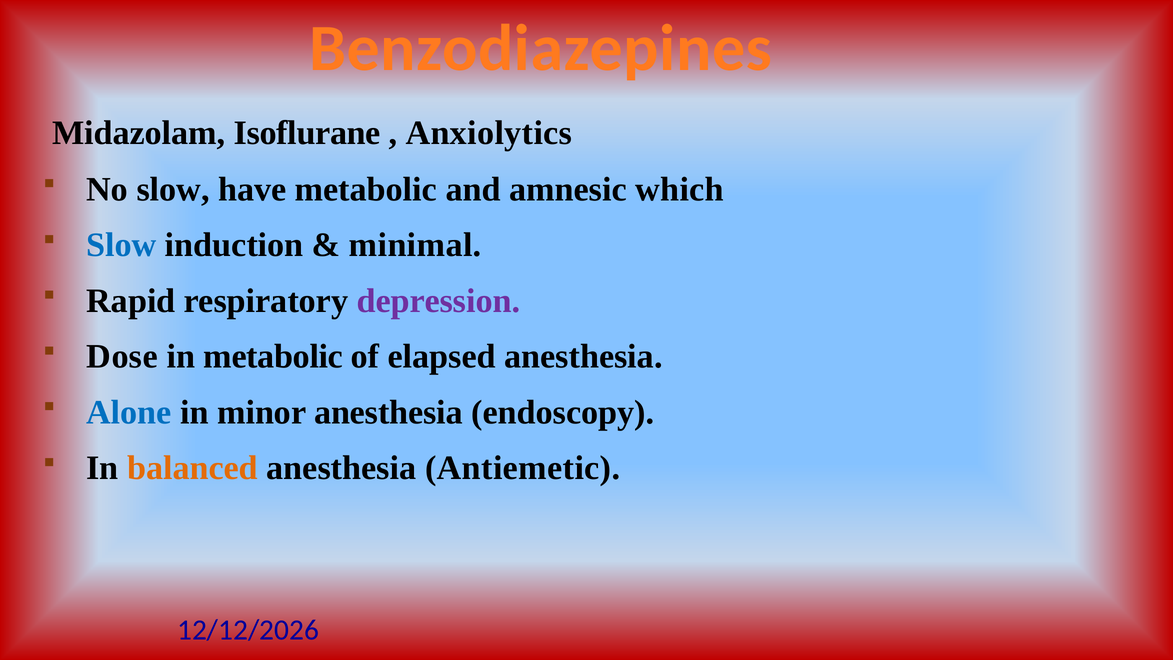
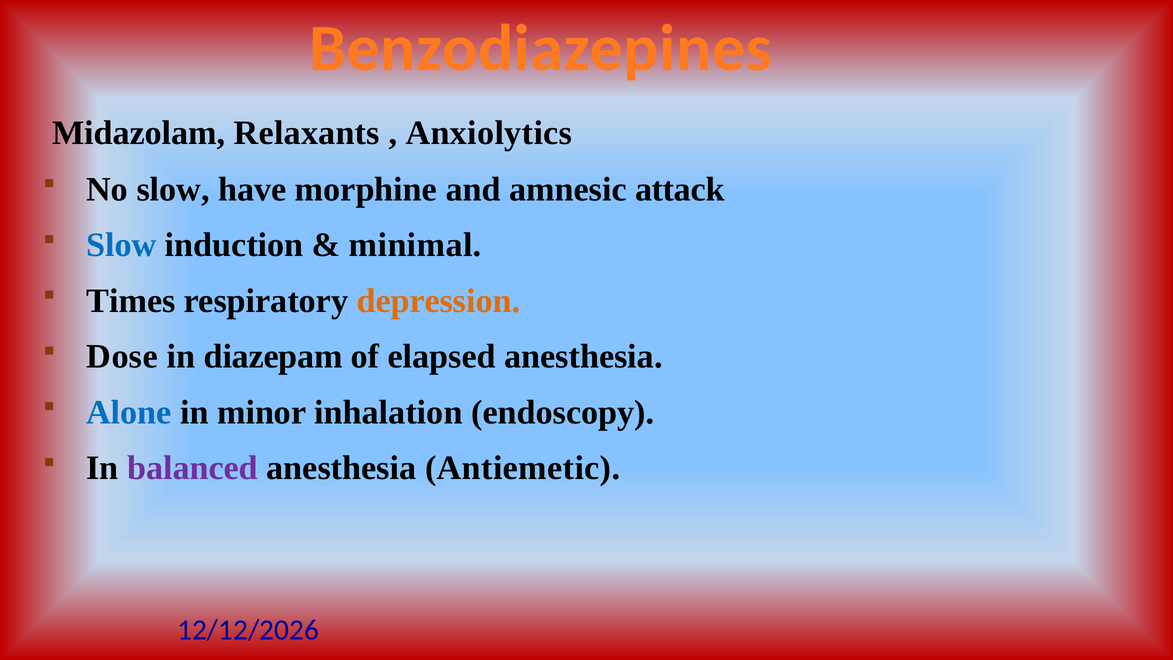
Isoflurane: Isoflurane -> Relaxants (307, 133)
have metabolic: metabolic -> morphine (366, 189)
which: which -> attack (680, 189)
Rapid: Rapid -> Times (131, 301)
depression colour: purple -> orange (438, 301)
in metabolic: metabolic -> diazepam (273, 356)
minor anesthesia: anesthesia -> inhalation (388, 412)
balanced colour: orange -> purple (192, 468)
